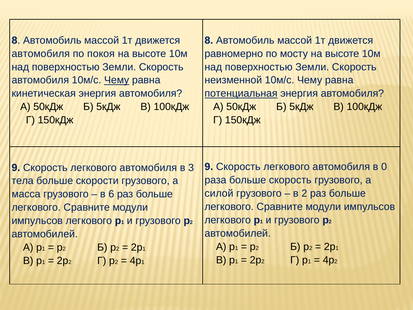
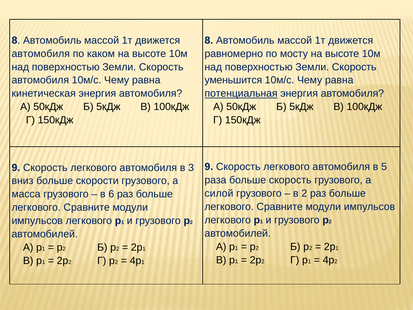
покоя: покоя -> каком (101, 54)
Чему underline: present -> none (117, 80)
неизменной: неизменной -> уменьшится (233, 80)
0: 0 -> 5 (384, 167)
тела: тела -> вниз (22, 181)
